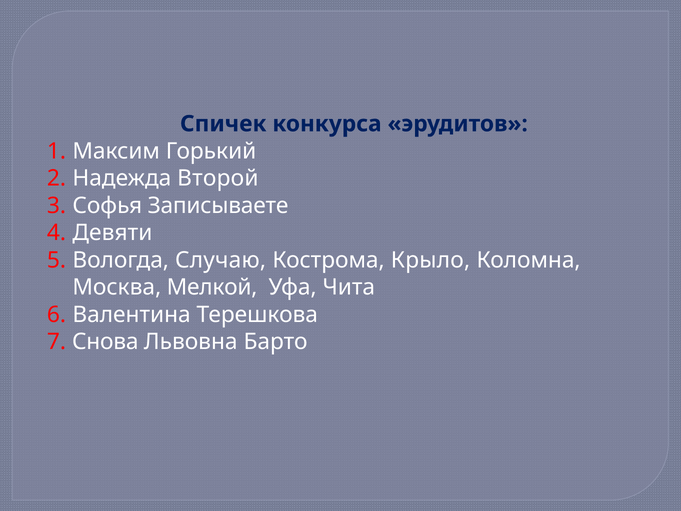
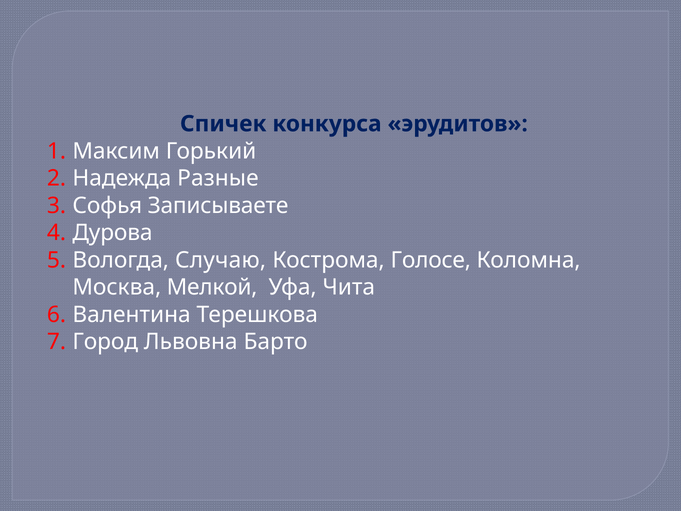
Второй: Второй -> Разные (218, 178)
Девяти: Девяти -> Дурова (113, 233)
Крыло: Крыло -> Голосе (431, 260)
Снова: Снова -> Город (105, 342)
